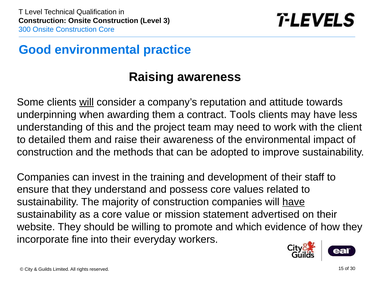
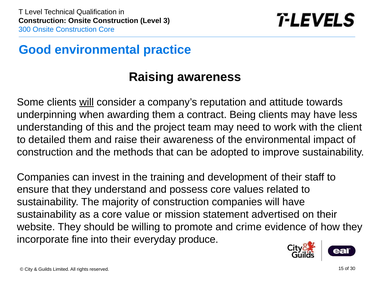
Tools: Tools -> Being (243, 114)
have underline: present -> none (294, 202)
which: which -> crime (249, 227)
workers: workers -> produce (198, 239)
